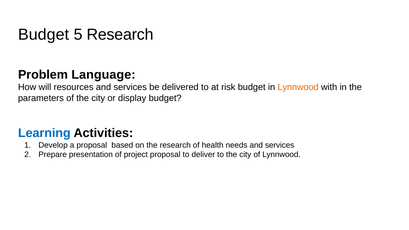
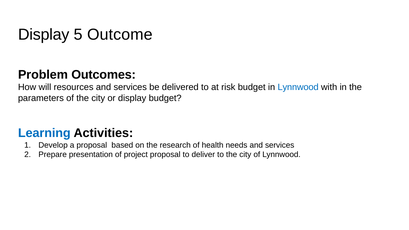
Budget: Budget -> Display (44, 35)
5 Research: Research -> Outcome (120, 35)
Language: Language -> Outcomes (104, 75)
Lynnwood colour: orange -> blue (298, 87)
